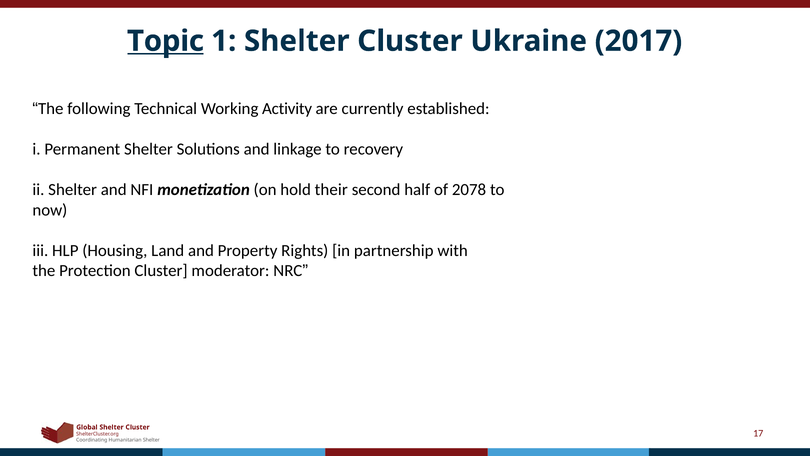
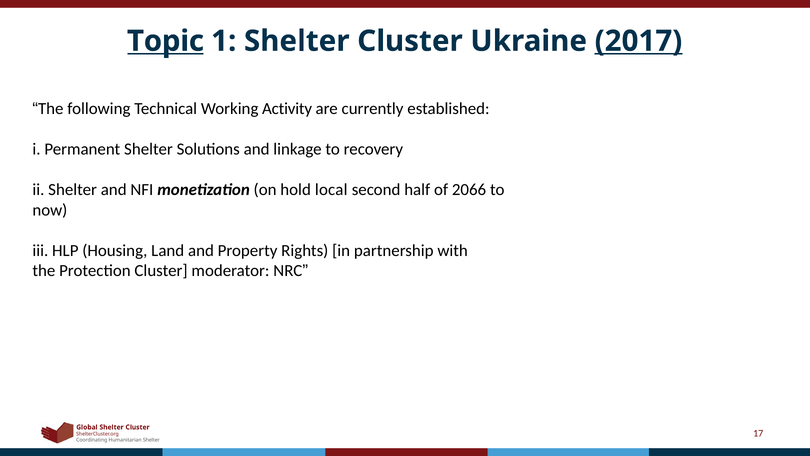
2017 underline: none -> present (638, 41)
their: their -> local (331, 190)
2078: 2078 -> 2066 (469, 190)
